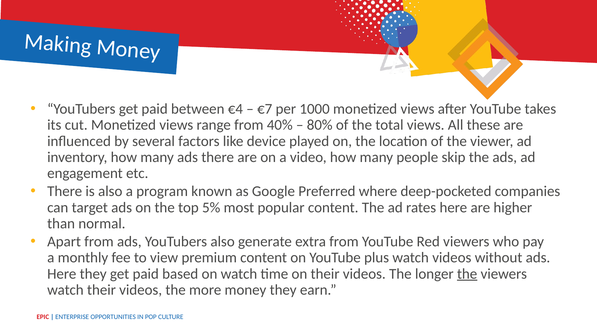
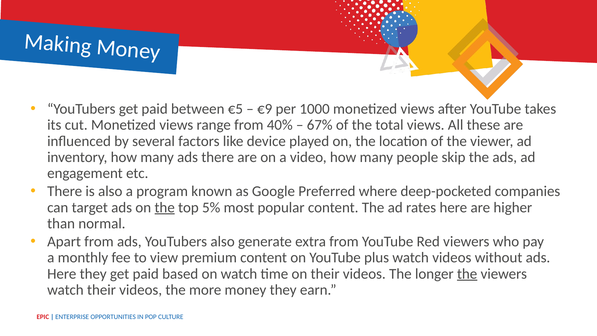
€4: €4 -> €5 (235, 109)
€7: €7 -> €9 (265, 109)
80%: 80% -> 67% (320, 125)
the underline: none -> present (165, 207)
